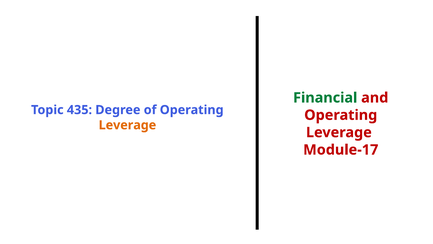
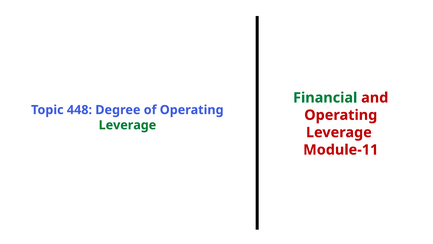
435: 435 -> 448 (79, 110)
Leverage colour: orange -> green (127, 125)
Module-17: Module-17 -> Module-11 (341, 150)
